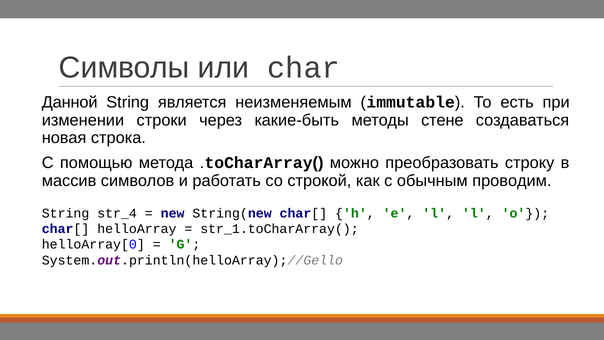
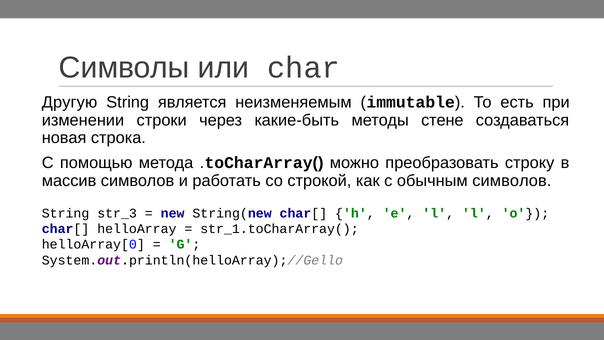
Данной: Данной -> Другую (70, 102)
обычным проводим: проводим -> символов (512, 181)
str_4: str_4 -> str_3 (117, 213)
